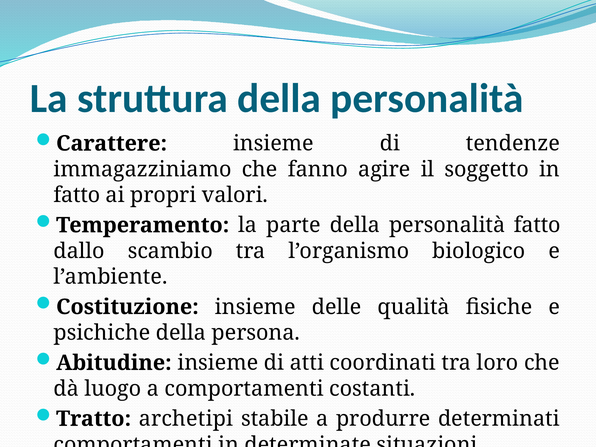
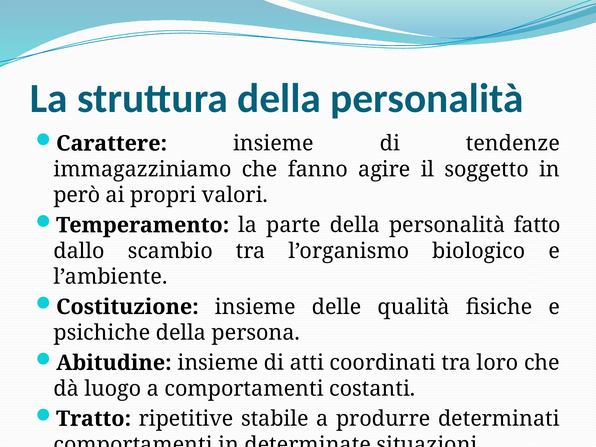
fatto: fatto -> però (77, 195)
archetipi: archetipi -> ripetitive (186, 419)
